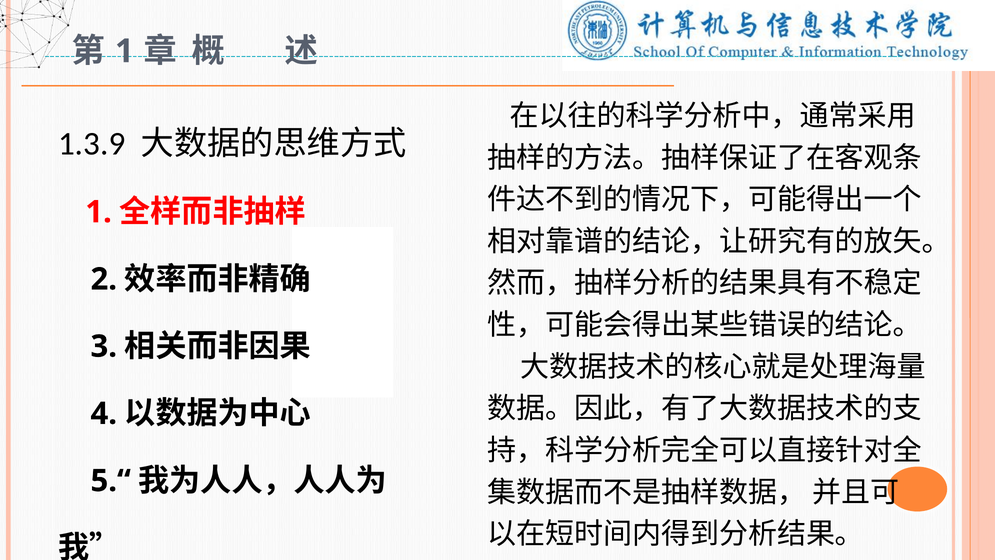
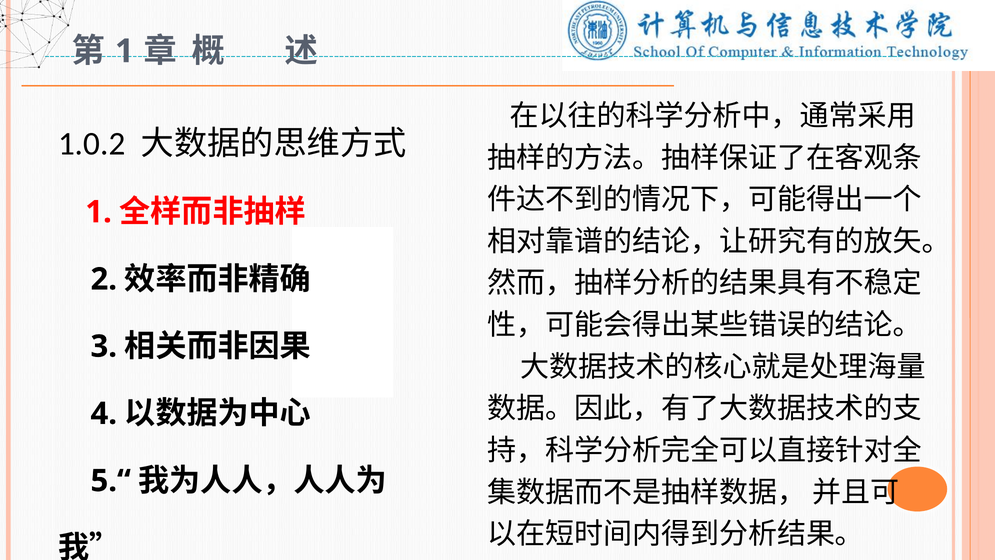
1.3.9: 1.3.9 -> 1.0.2 (92, 144)
